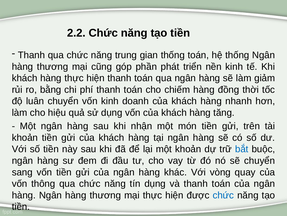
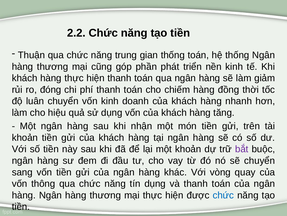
Thanh: Thanh -> Thuận (31, 55)
bằng: bằng -> đóng (51, 89)
bắt colour: blue -> purple (242, 149)
